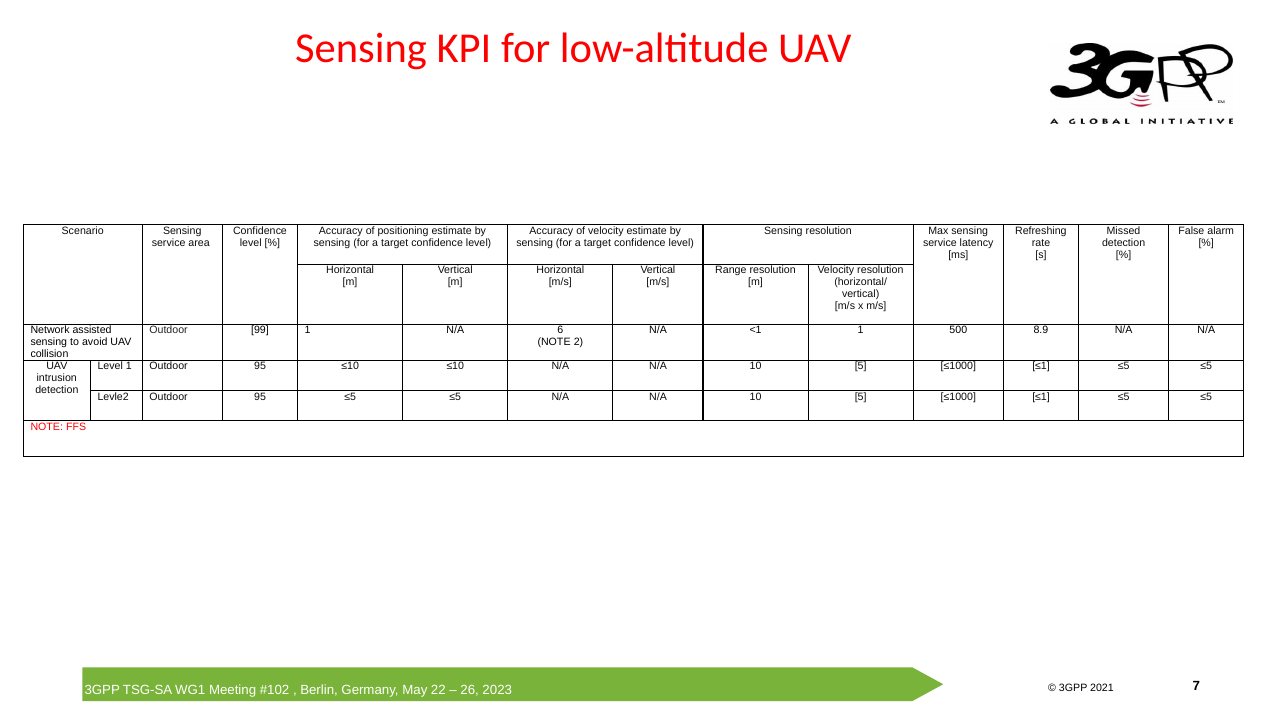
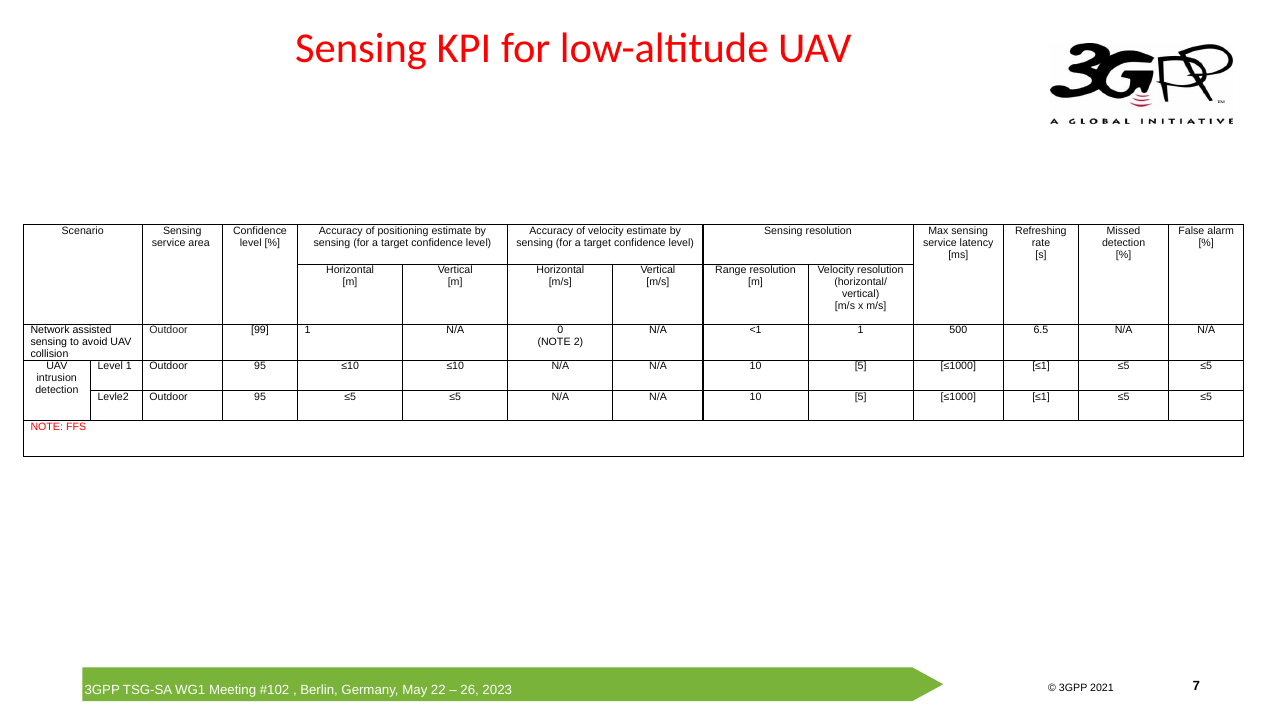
6: 6 -> 0 (560, 330)
8.9: 8.9 -> 6.5 (1041, 330)
